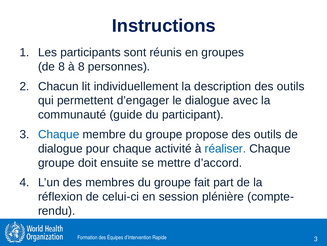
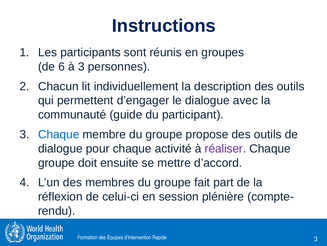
de 8: 8 -> 6 (62, 66)
à 8: 8 -> 3 (81, 66)
réaliser colour: blue -> purple (225, 148)
